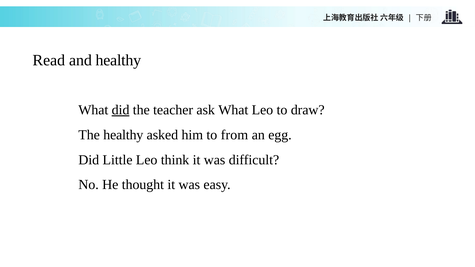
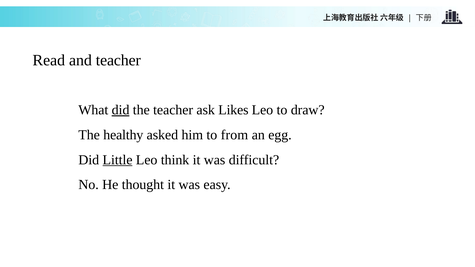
and healthy: healthy -> teacher (118, 60)
ask What: What -> Likes (233, 110)
Little underline: none -> present (118, 160)
